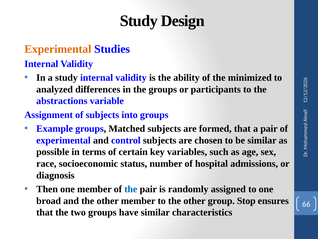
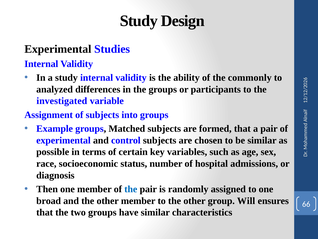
Experimental colour: orange -> black (58, 49)
minimized: minimized -> commonly (250, 78)
abstractions: abstractions -> investigated (62, 101)
Stop: Stop -> Will (246, 200)
